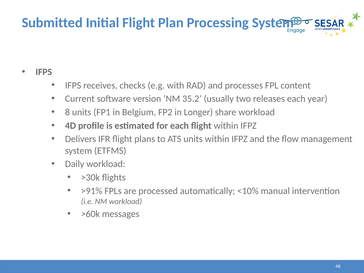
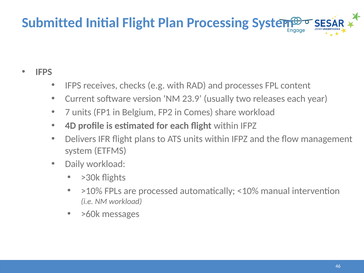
35.2: 35.2 -> 23.9 (192, 99)
8: 8 -> 7 (67, 112)
Longer: Longer -> Comes (198, 112)
>91%: >91% -> >10% (92, 191)
